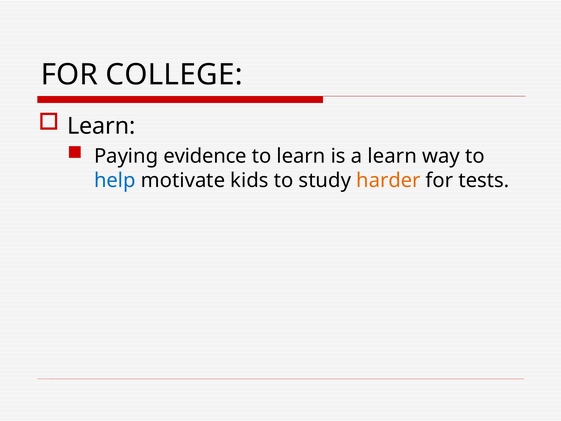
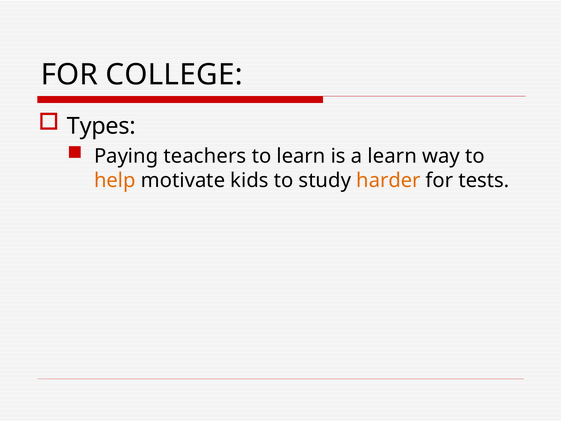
Learn: Learn -> Types (101, 126)
evidence: evidence -> teachers (205, 156)
help colour: blue -> orange (115, 180)
